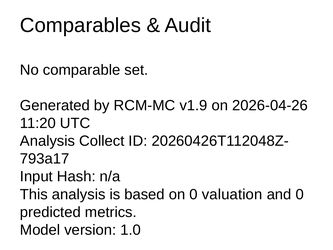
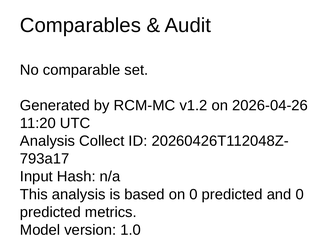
v1.9: v1.9 -> v1.2 (193, 105)
on 0 valuation: valuation -> predicted (232, 194)
